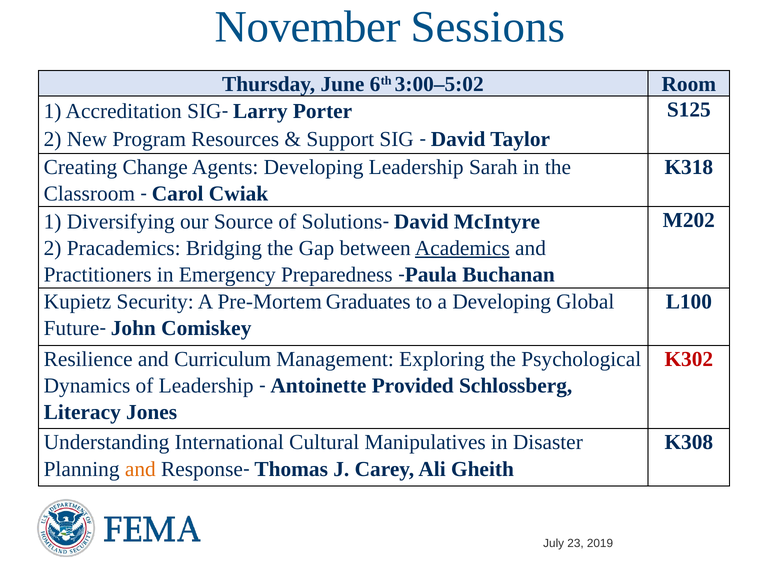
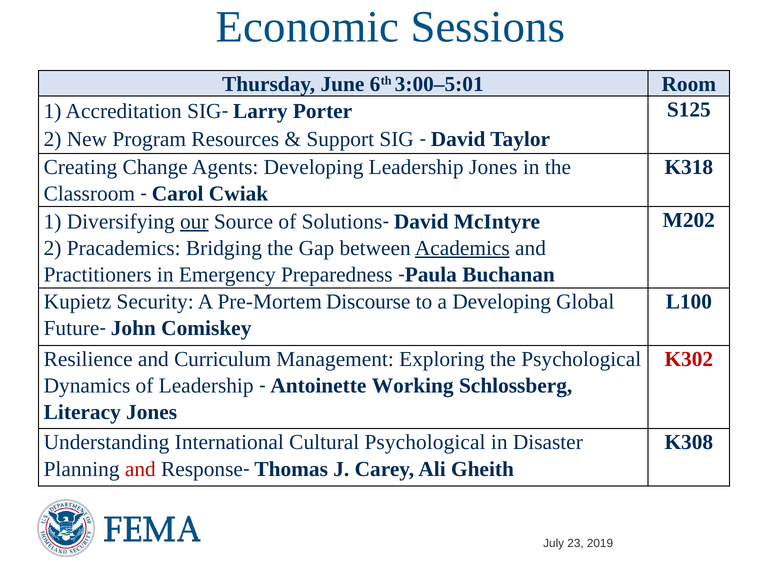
November: November -> Economic (307, 27)
3:00–5:02: 3:00–5:02 -> 3:00–5:01 (439, 84)
Leadership Sarah: Sarah -> Jones (493, 167)
our underline: none -> present (194, 222)
Graduates: Graduates -> Discourse (368, 301)
Provided: Provided -> Working (413, 386)
Cultural Manipulatives: Manipulatives -> Psychological (425, 442)
and colour: orange -> red (140, 469)
